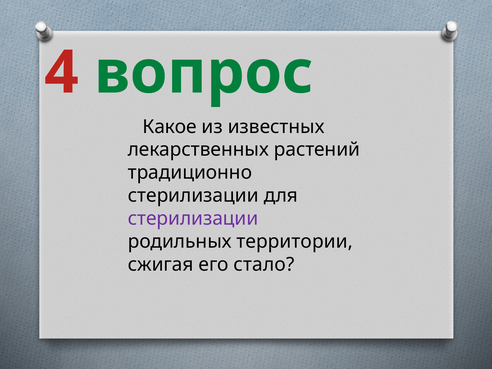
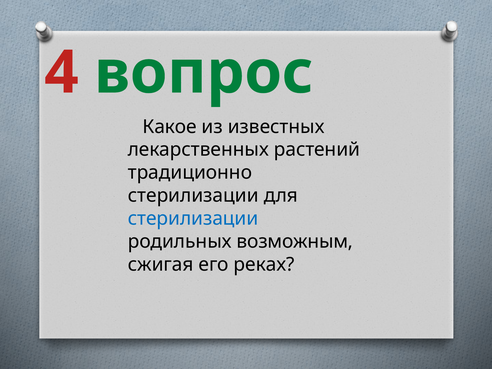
стерилизации colour: purple -> blue (193, 219)
территории: территории -> возможным (295, 242)
стало: стало -> реках (264, 265)
